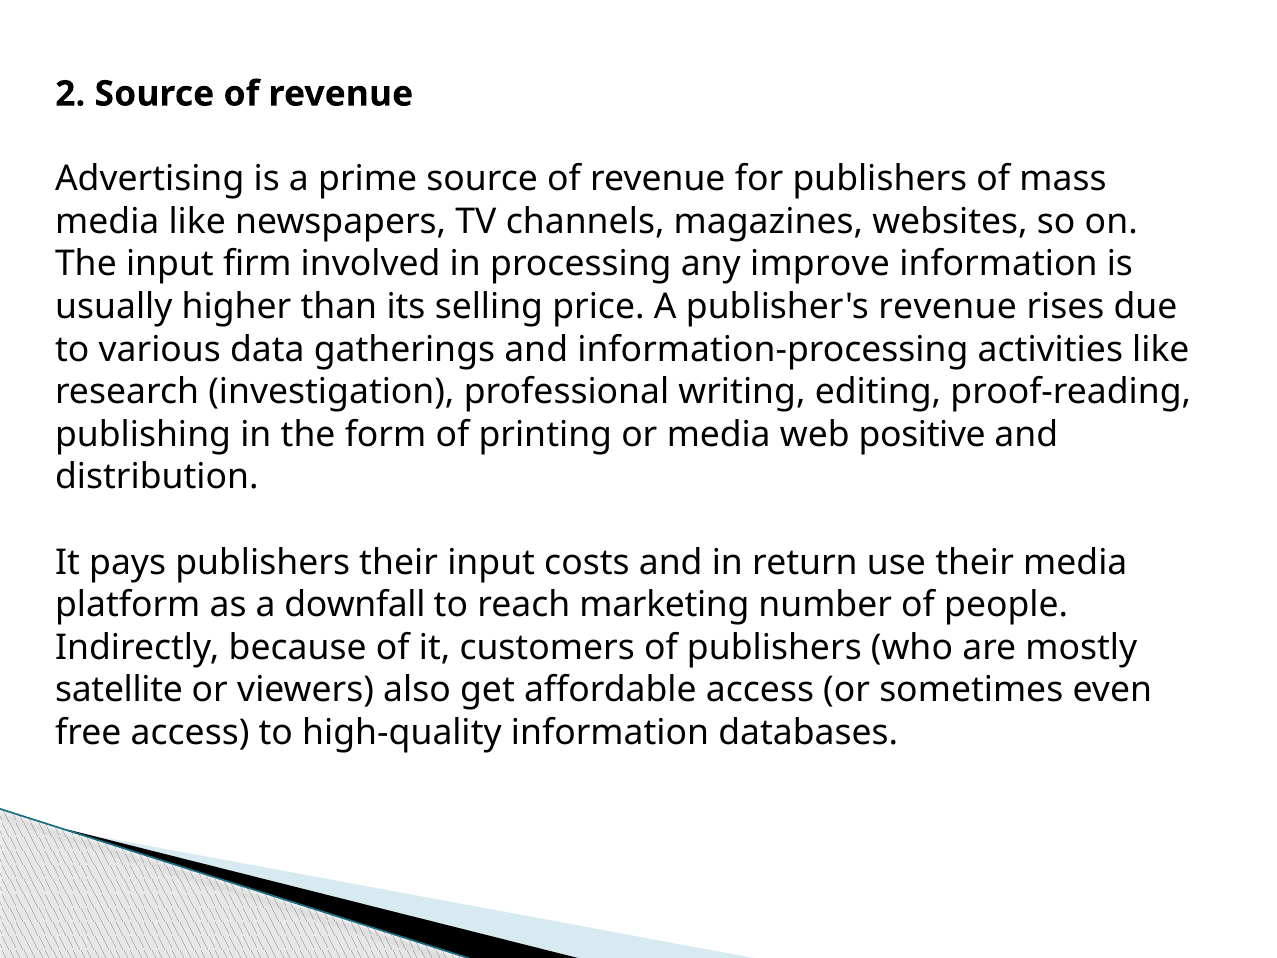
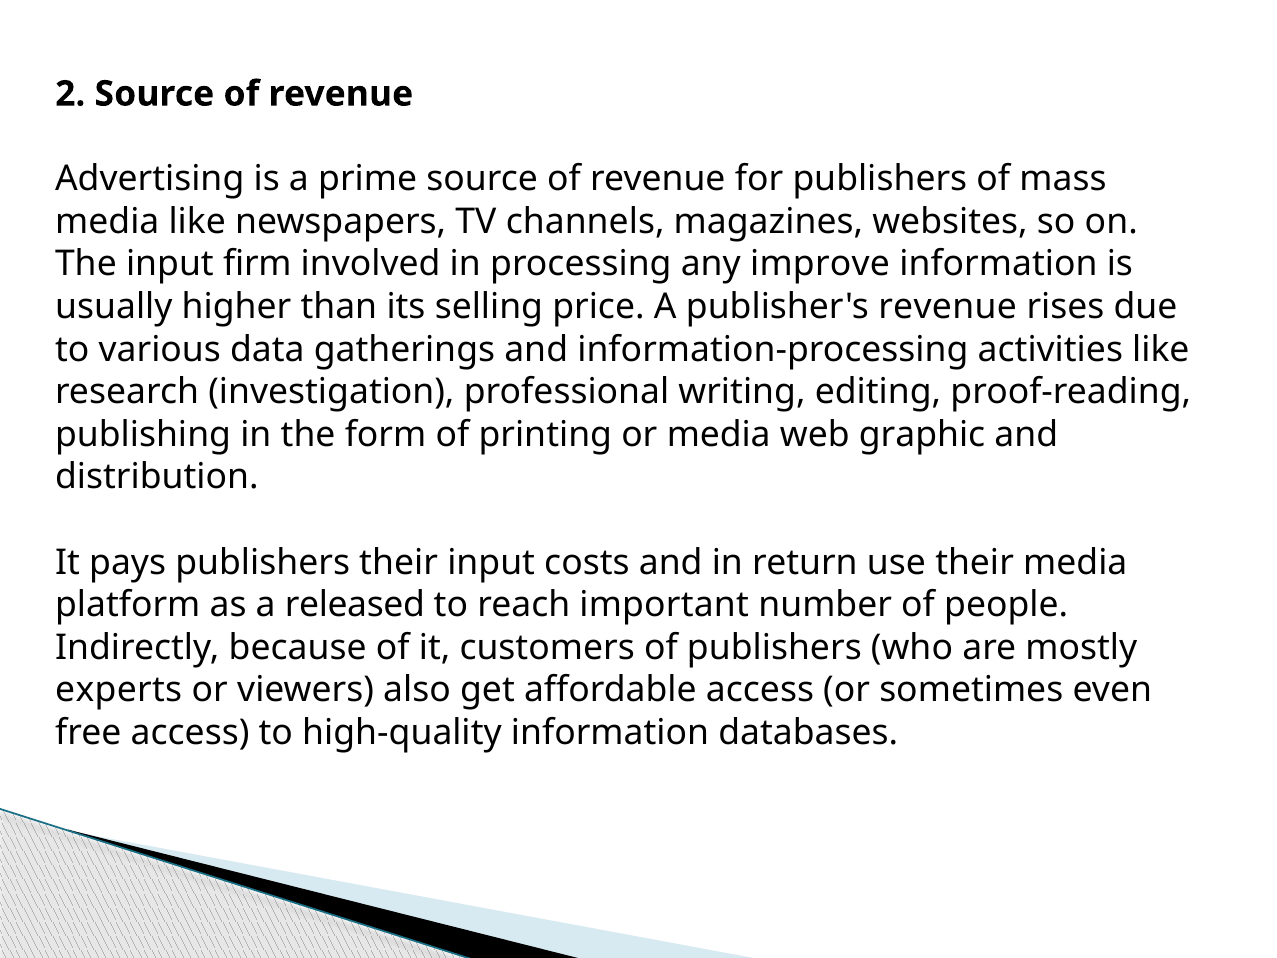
positive: positive -> graphic (922, 435)
downfall: downfall -> released (355, 605)
marketing: marketing -> important (664, 605)
satellite: satellite -> experts (119, 690)
